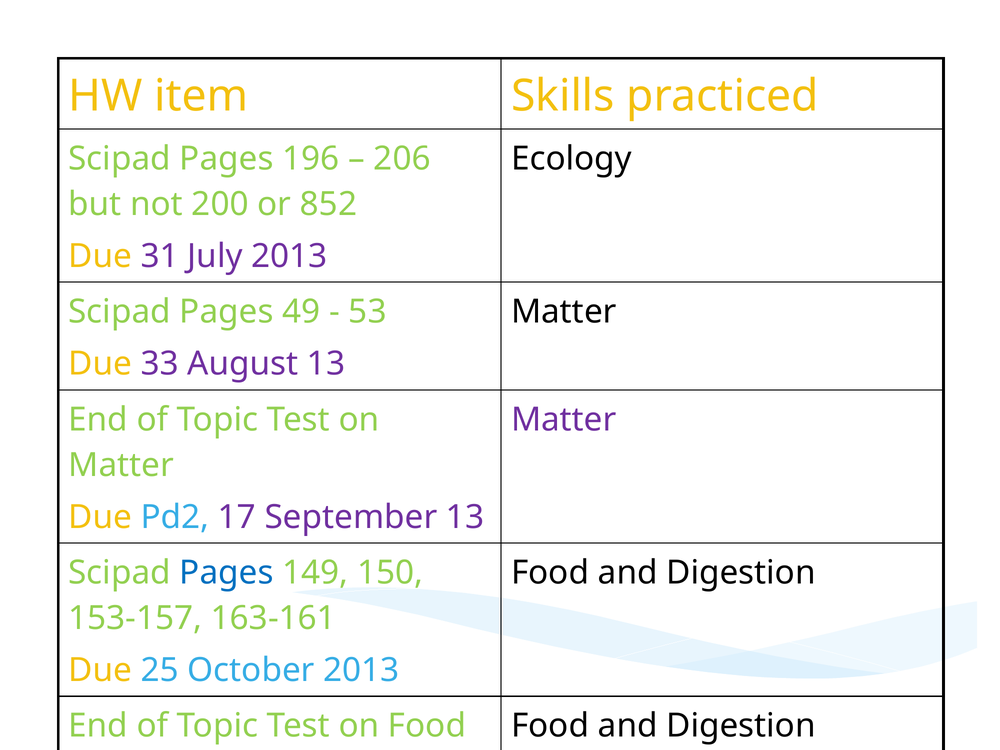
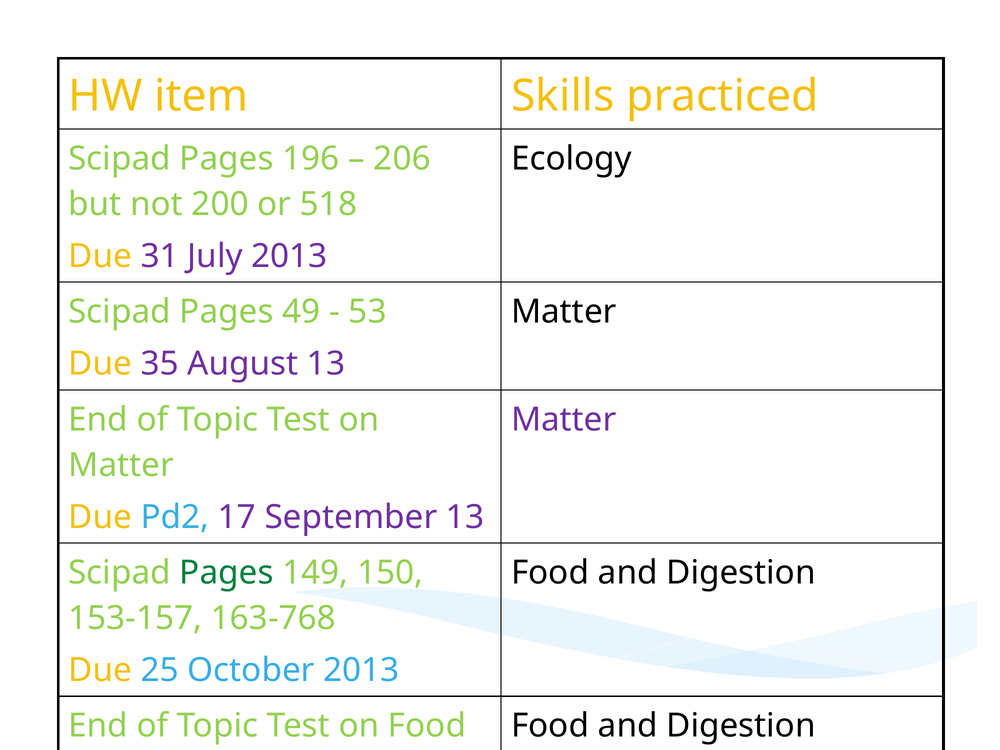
852: 852 -> 518 (329, 204)
33: 33 -> 35 (160, 364)
Pages colour: blue -> green (227, 573)
163-161: 163-161 -> 163-768 (273, 618)
